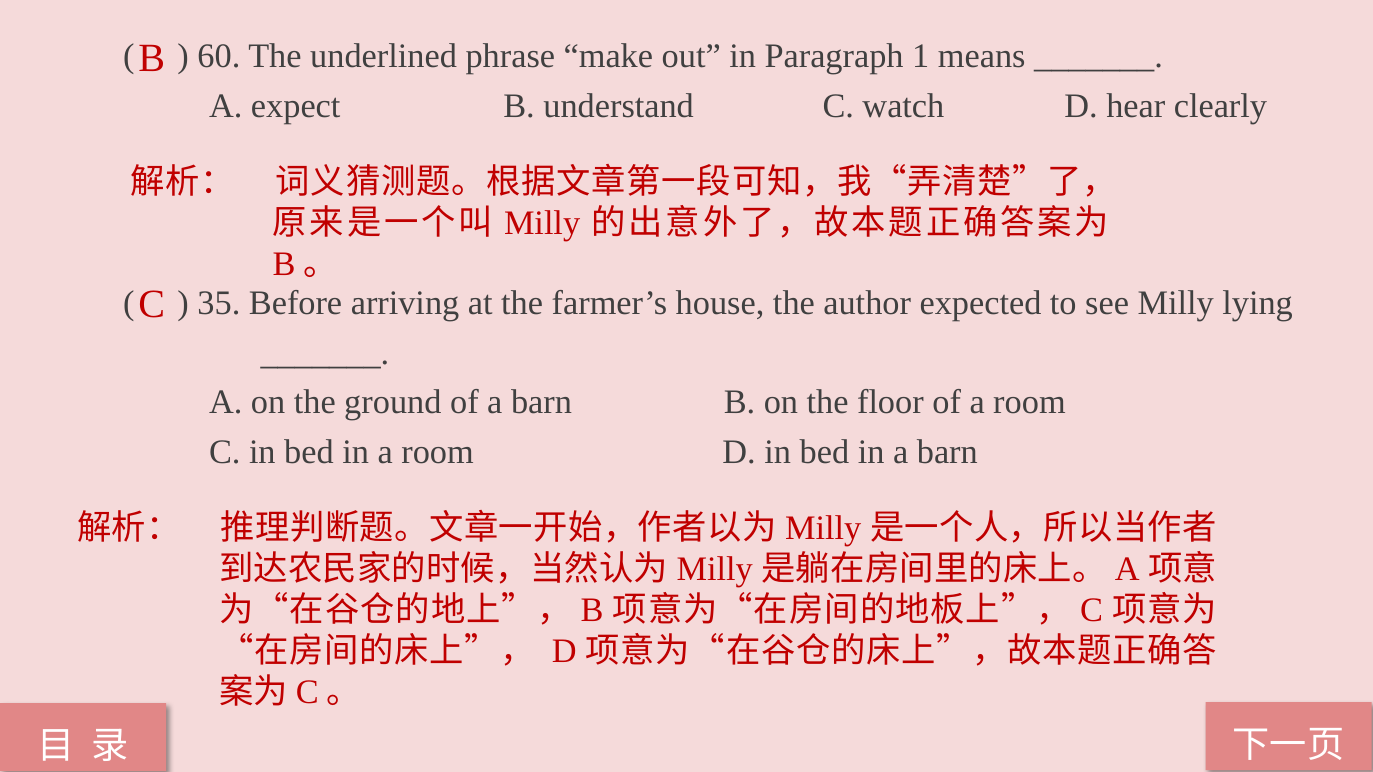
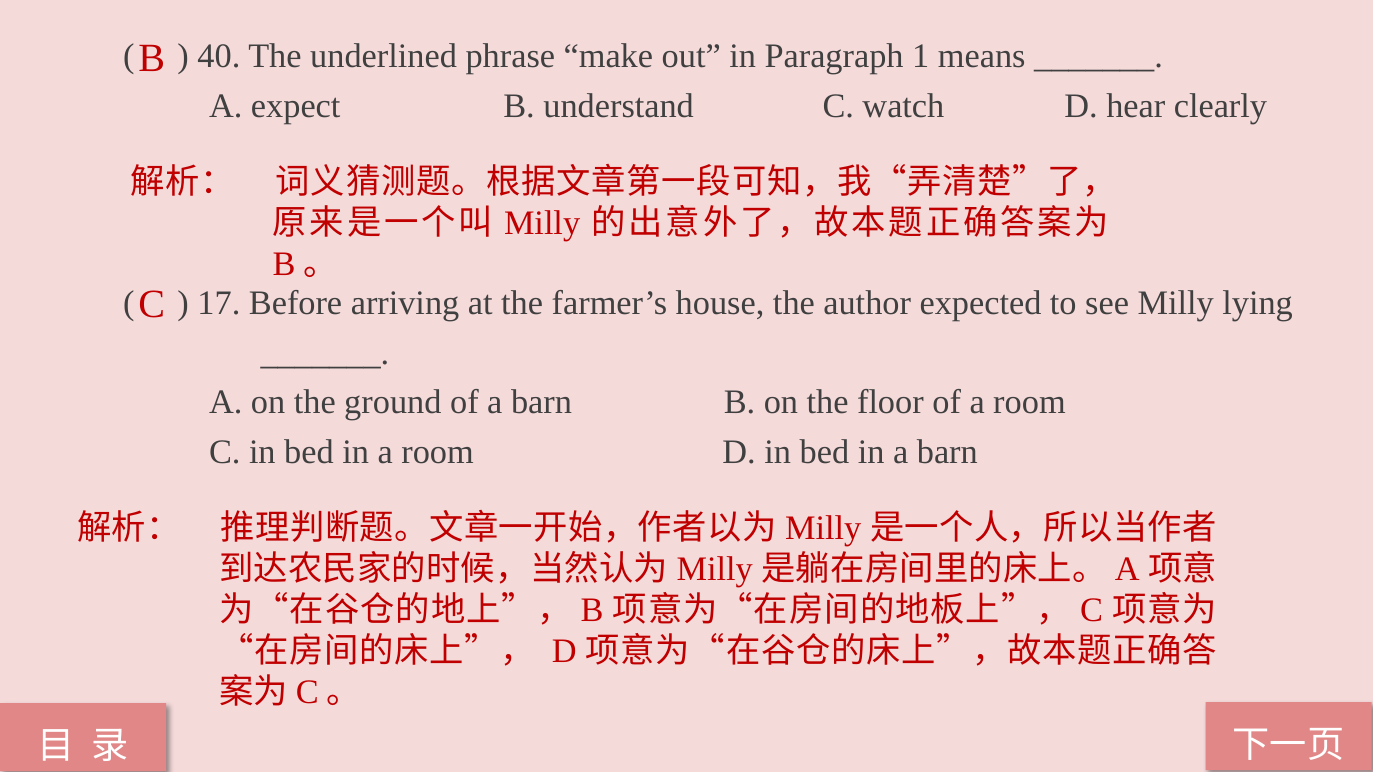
60: 60 -> 40 (219, 57)
35: 35 -> 17 (219, 304)
